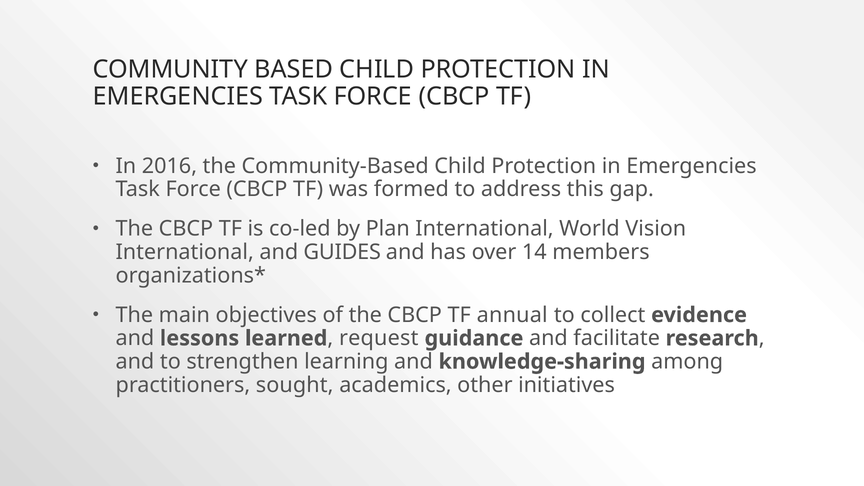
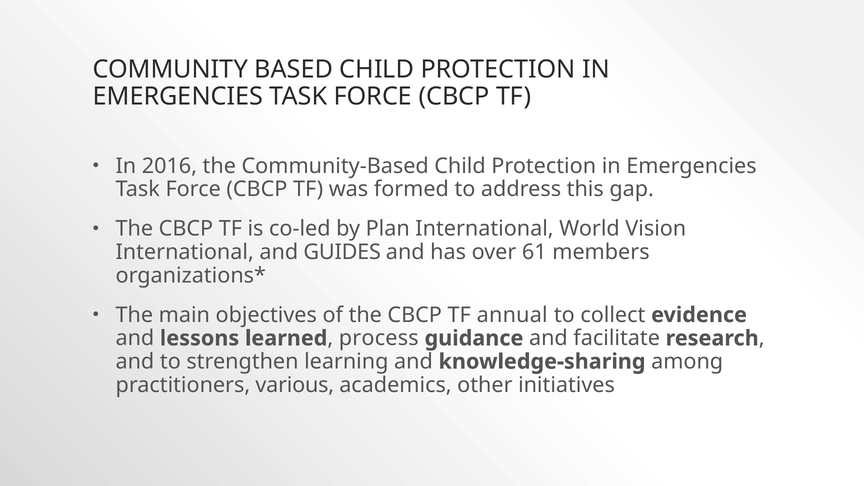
14: 14 -> 61 (534, 252)
request: request -> process (379, 338)
sought: sought -> various (295, 385)
